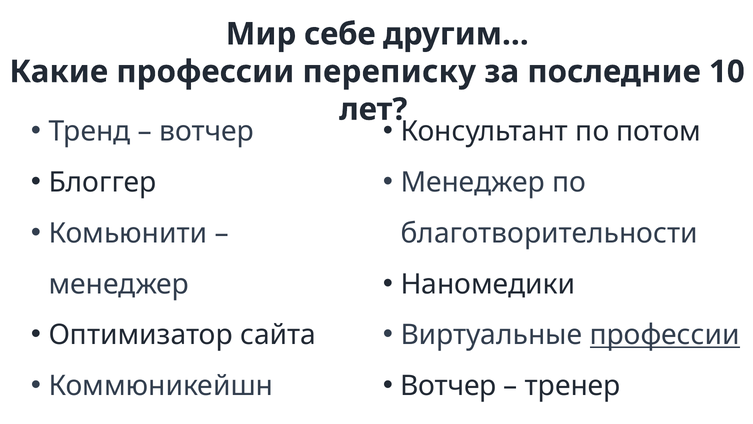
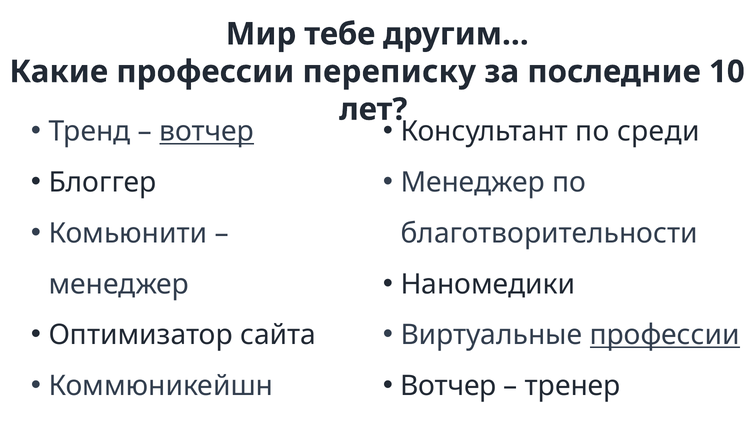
себе: себе -> тебе (340, 34)
вотчер underline: none -> present (207, 131)
потом: потом -> среди (658, 131)
